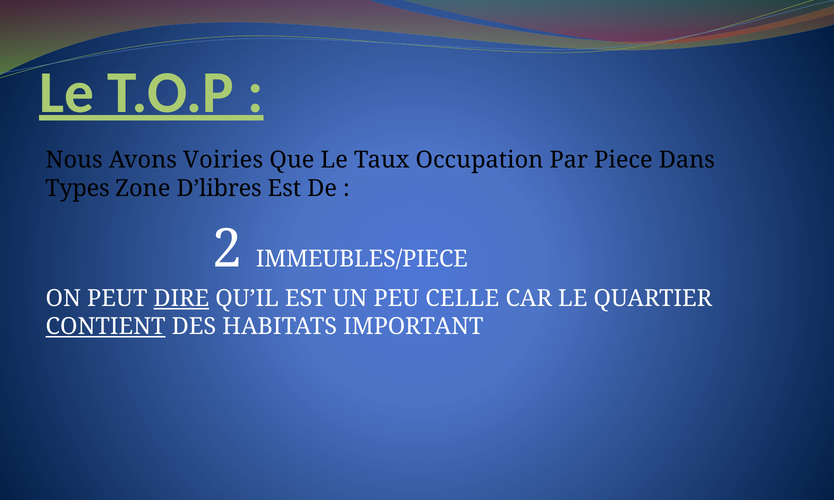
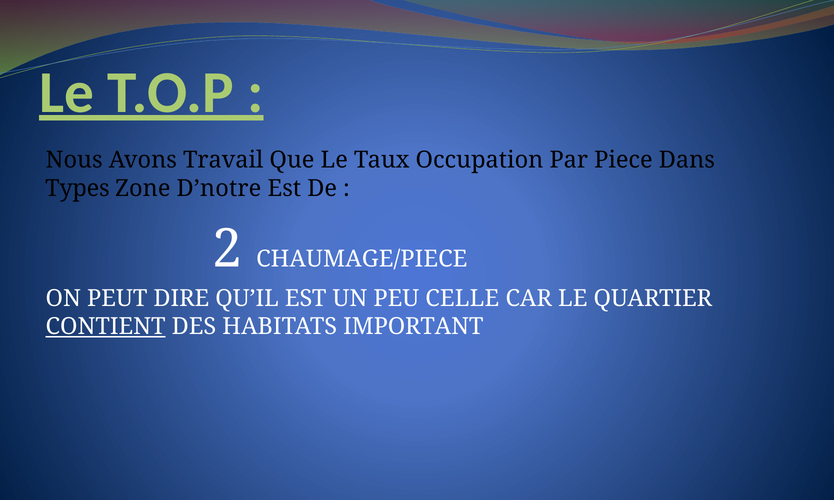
Voiries: Voiries -> Travail (223, 160)
D’libres: D’libres -> D’notre (219, 189)
IMMEUBLES/PIECE: IMMEUBLES/PIECE -> CHAUMAGE/PIECE (362, 259)
DIRE underline: present -> none (181, 299)
